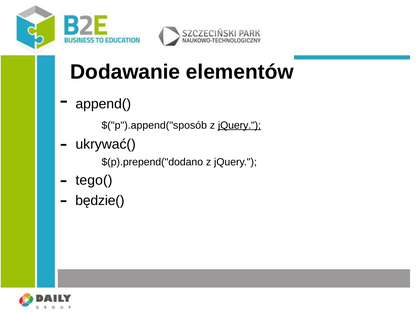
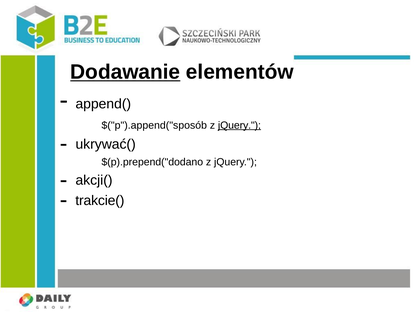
Dodawanie underline: none -> present (125, 72)
tego(: tego( -> akcji( (94, 181)
będzie(: będzie( -> trakcie( (100, 201)
